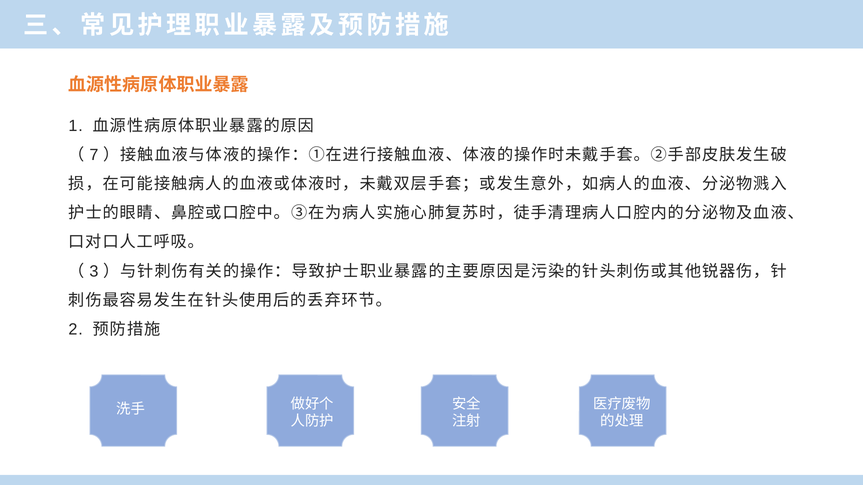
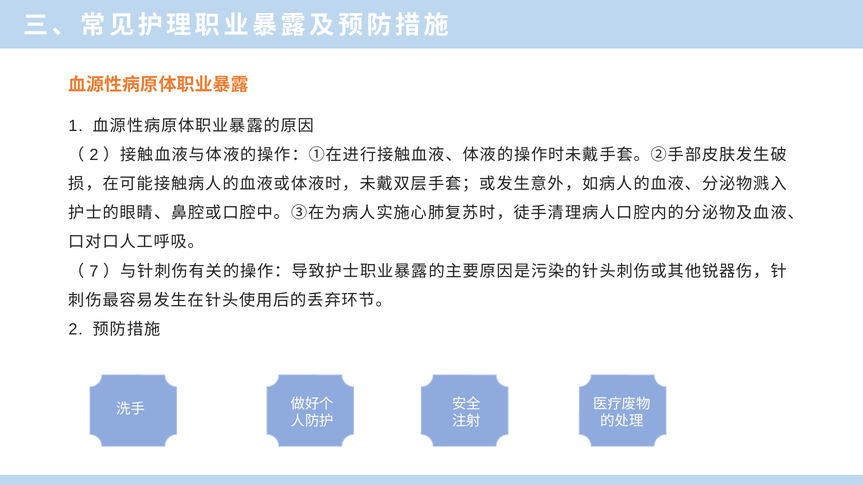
7: 7 -> 2 (94, 155)
3: 3 -> 7 (94, 271)
